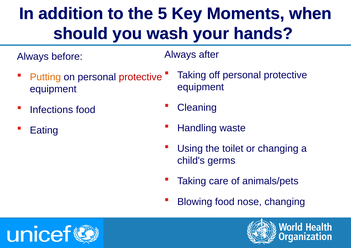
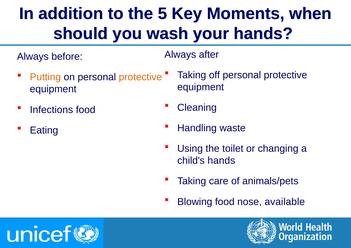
protective colour: red -> orange (140, 77)
child's germs: germs -> hands (221, 161)
nose changing: changing -> available (285, 202)
